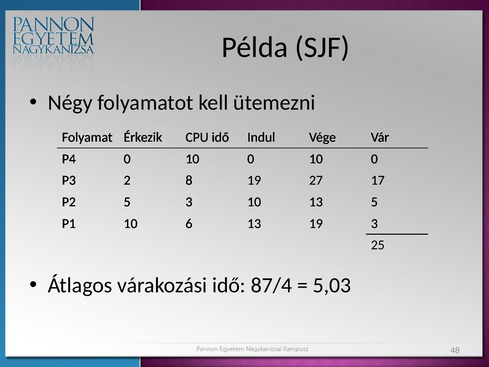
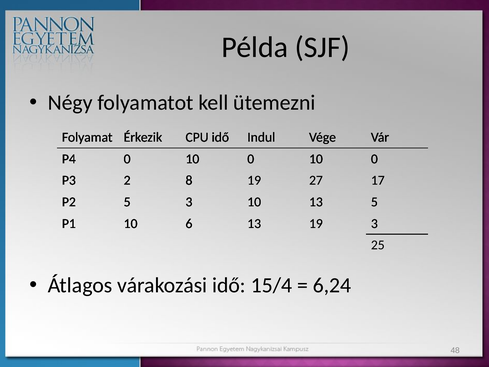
87/4: 87/4 -> 15/4 (271, 285)
5,03: 5,03 -> 6,24 (332, 285)
